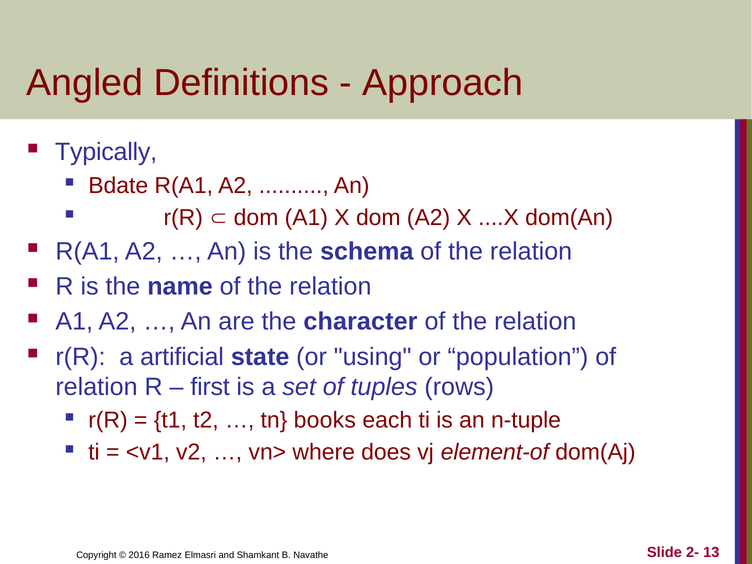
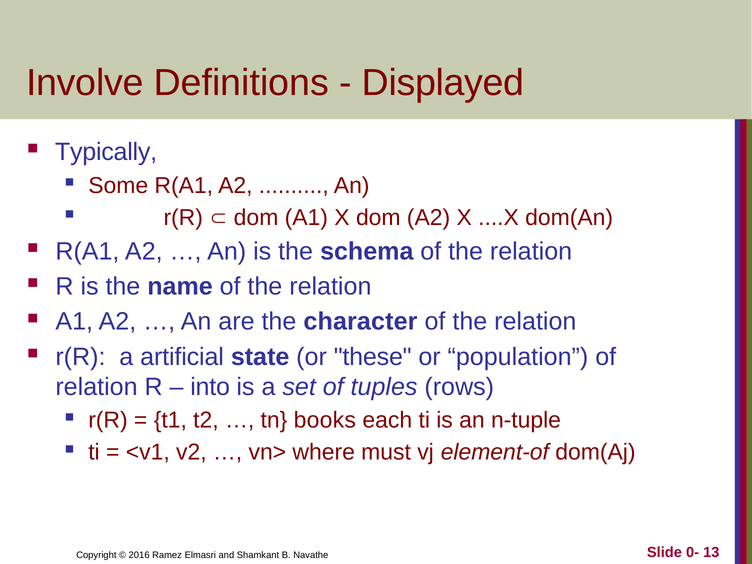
Angled: Angled -> Involve (85, 83)
Approach: Approach -> Displayed (443, 83)
Bdate: Bdate -> Some (118, 185)
using: using -> these (373, 357)
first: first -> into (210, 387)
does: does -> must (386, 452)
2-: 2- -> 0- (693, 552)
